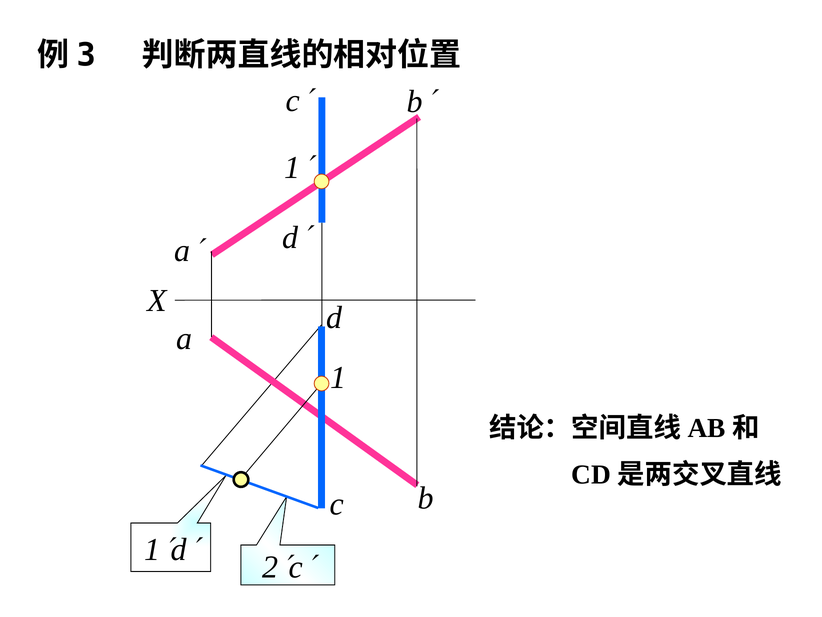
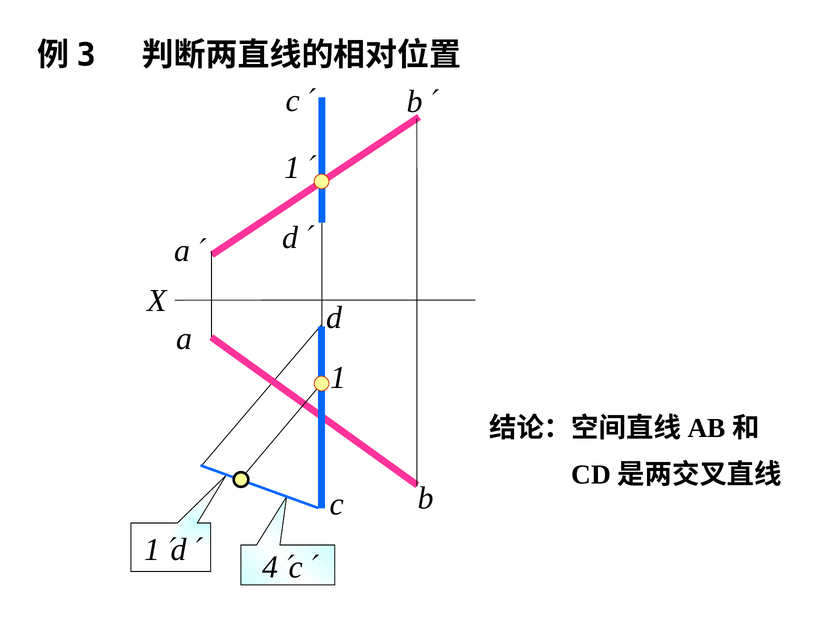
2: 2 -> 4 (270, 567)
